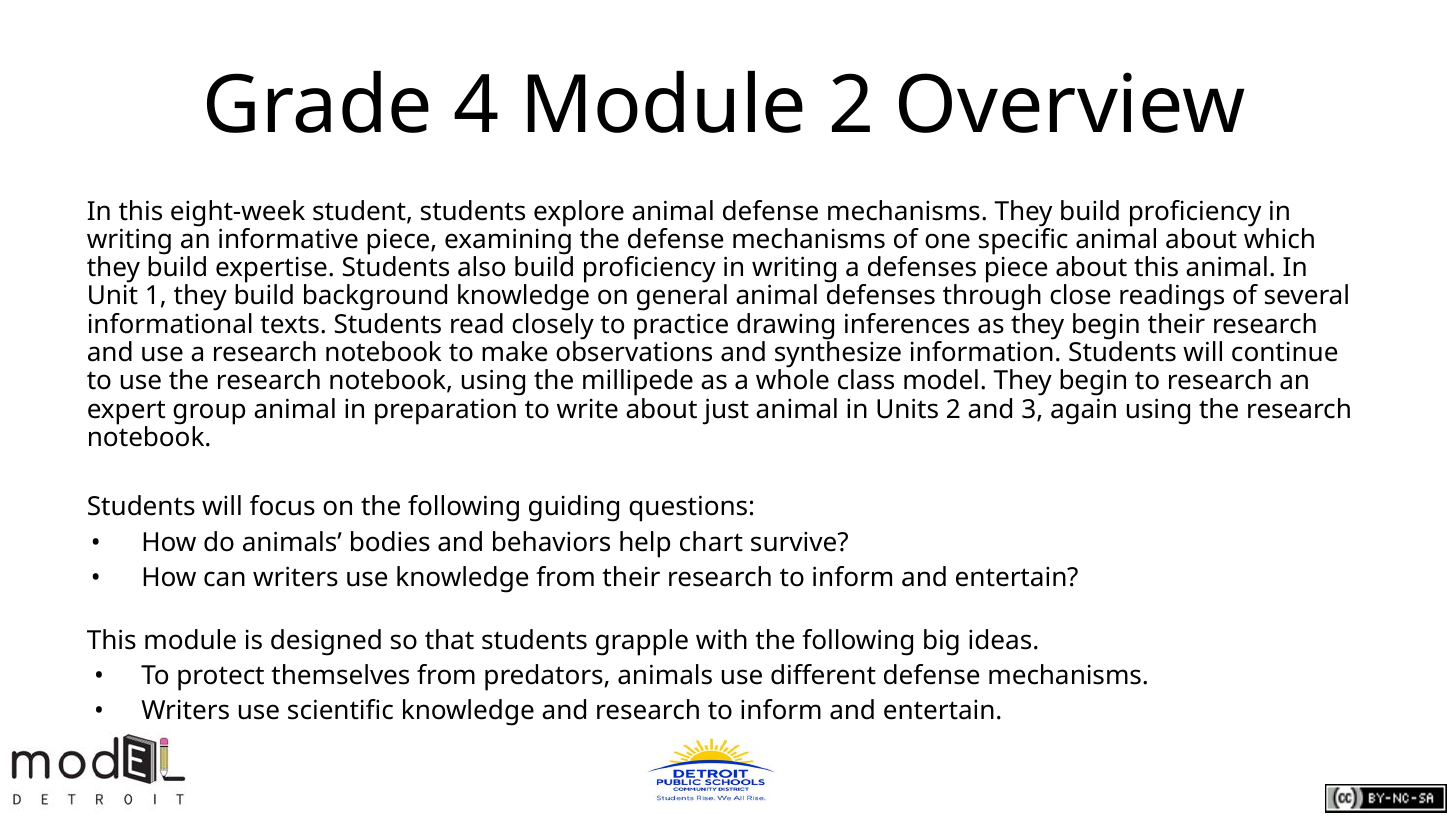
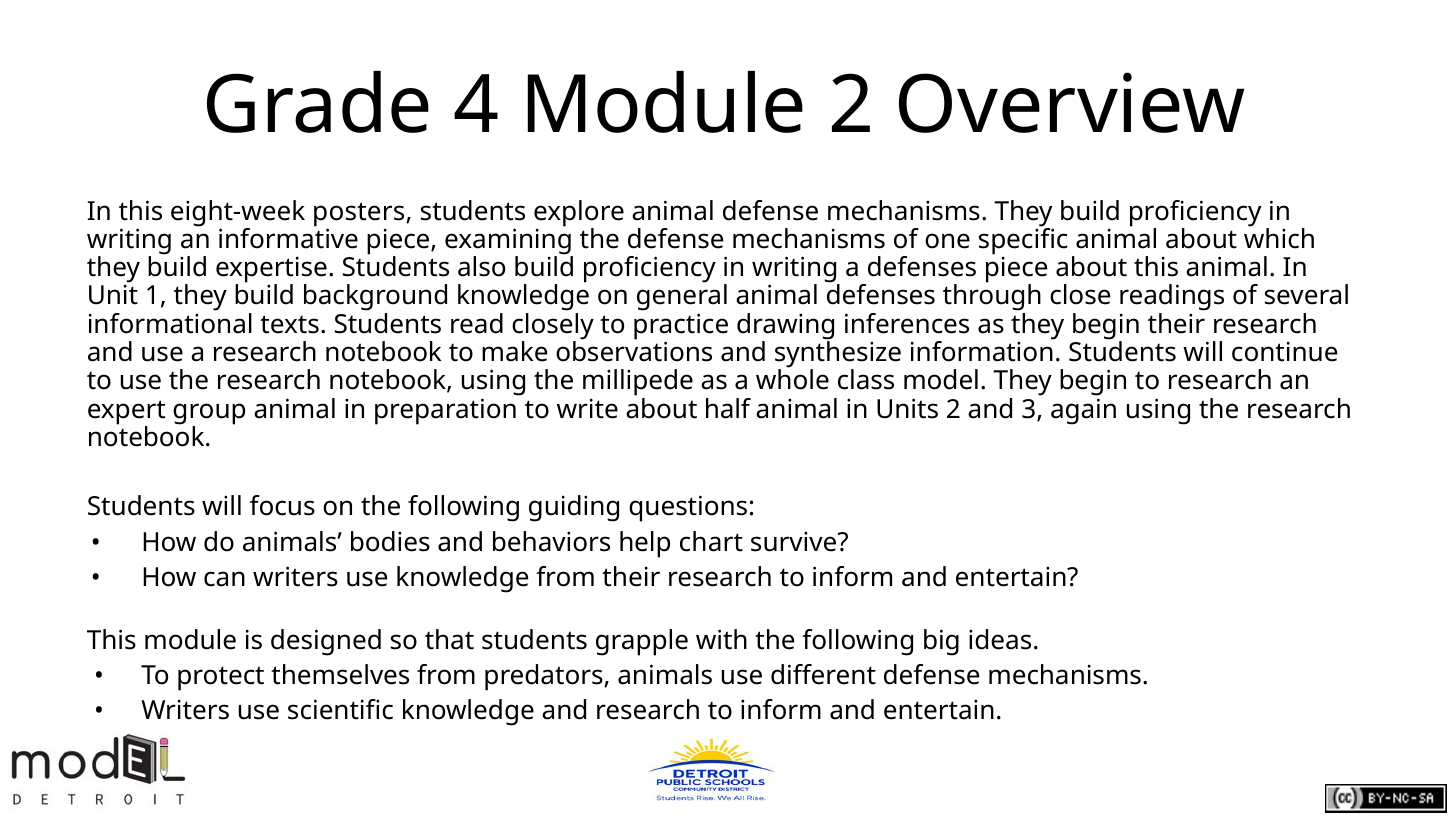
student: student -> posters (362, 211)
just: just -> half (727, 410)
